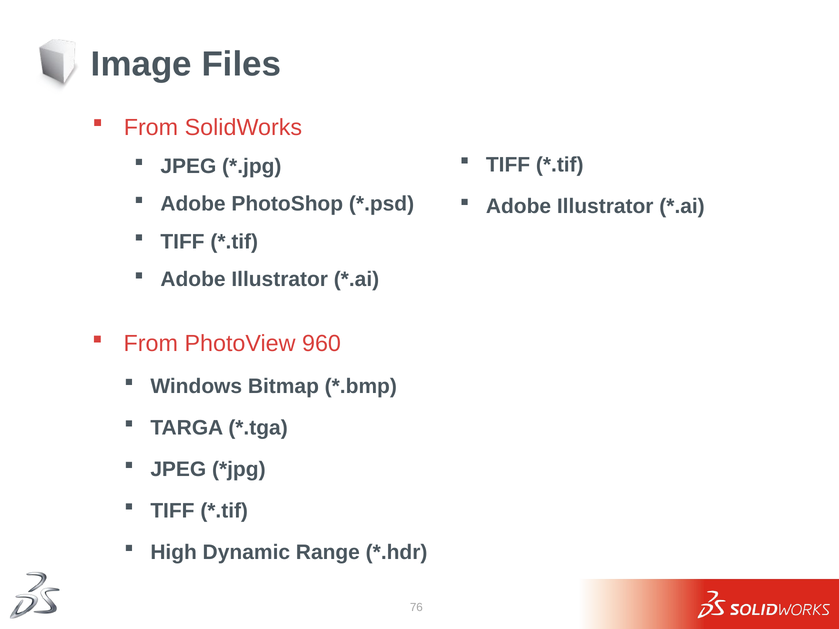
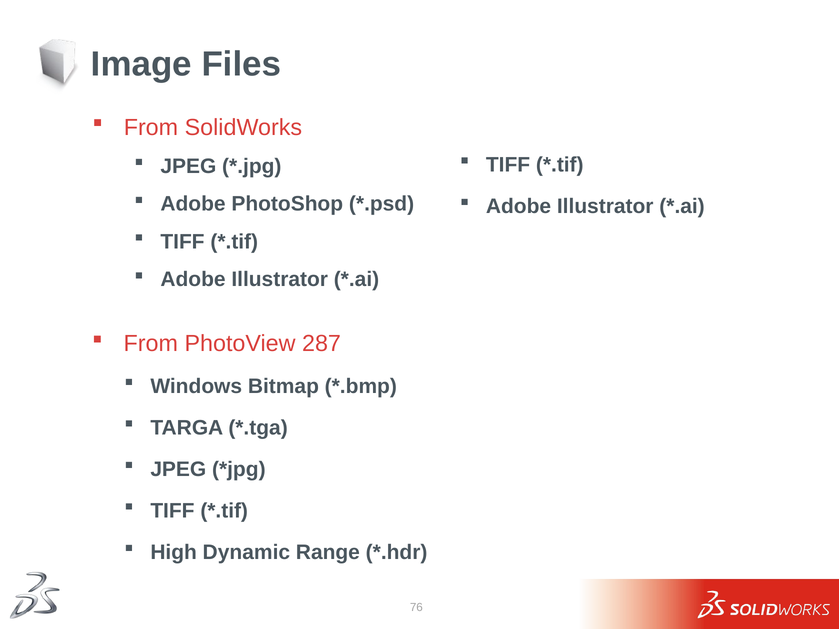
960: 960 -> 287 (321, 344)
